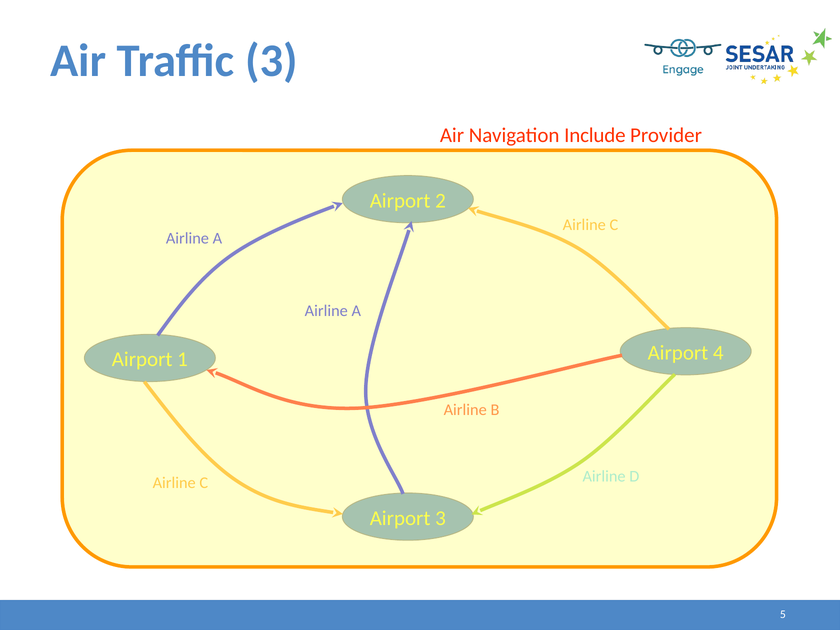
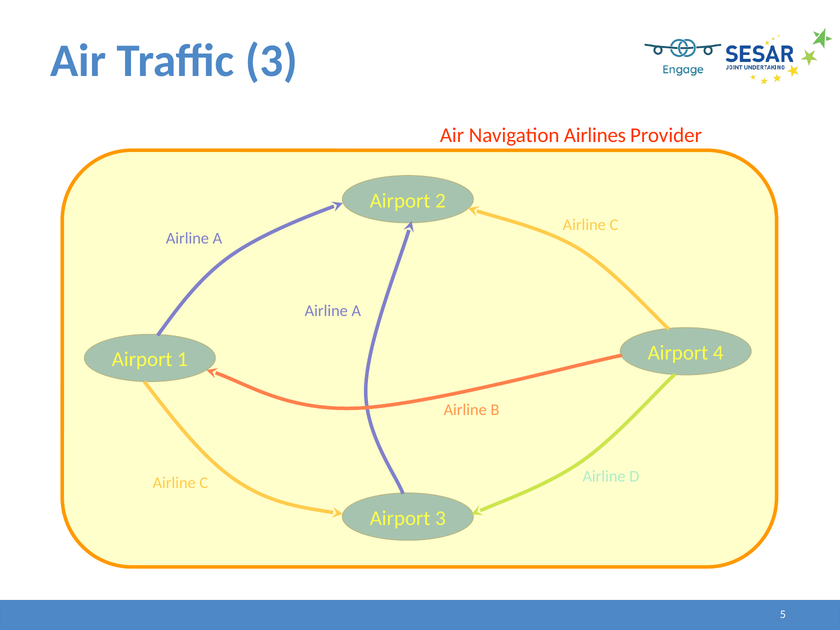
Include: Include -> Airlines (595, 135)
